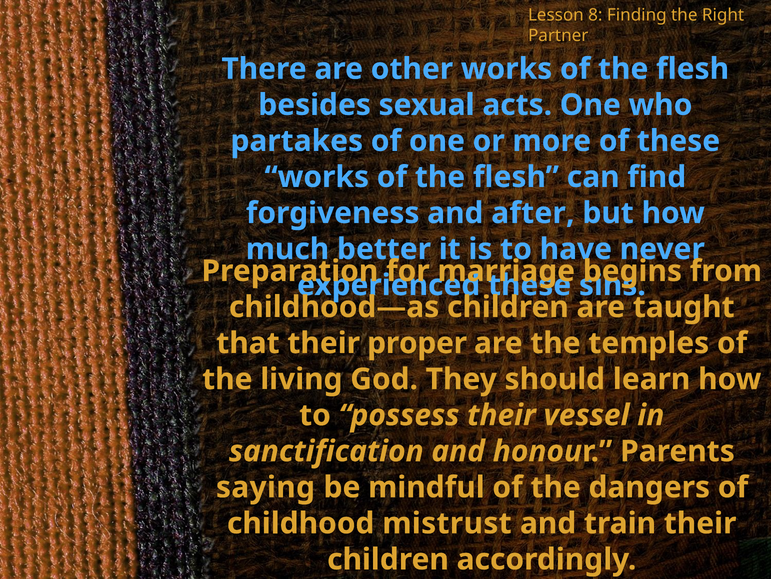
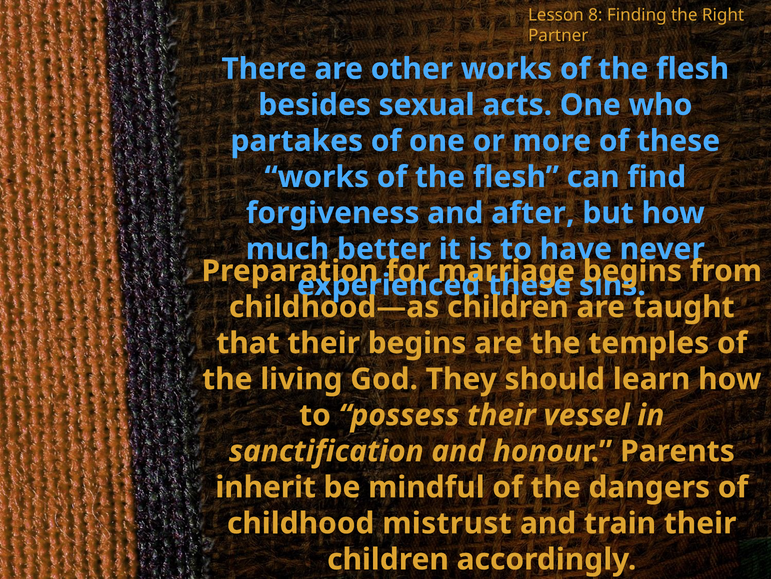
their proper: proper -> begins (417, 343)
saying: saying -> inherit (266, 487)
